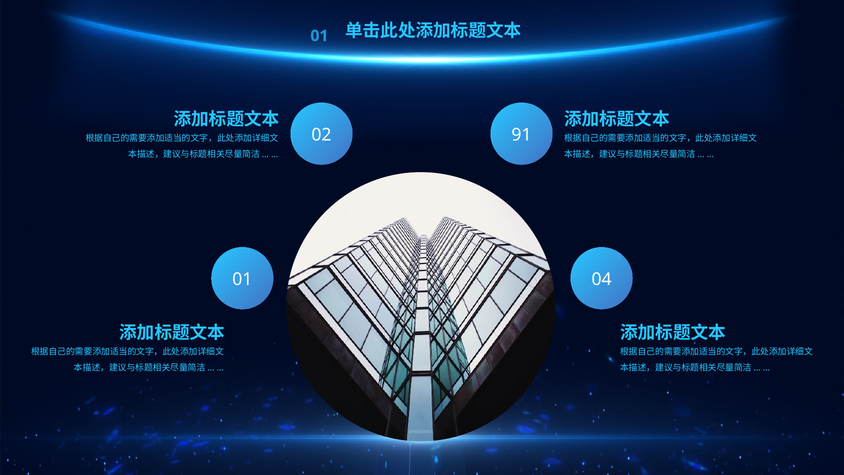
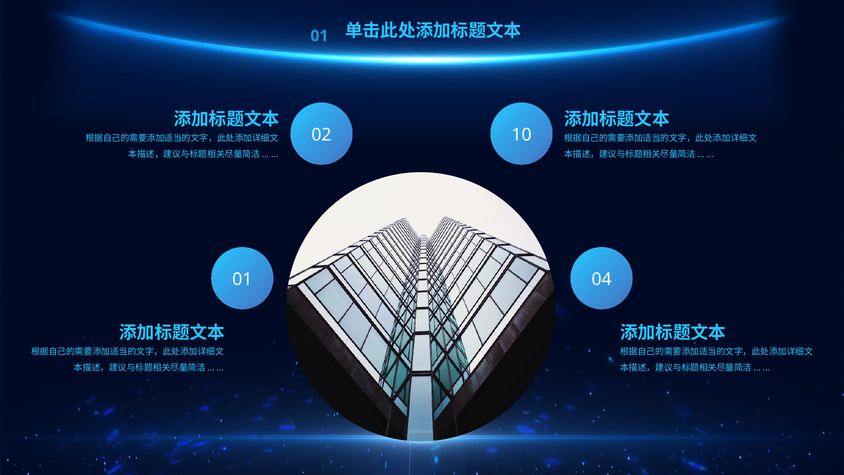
91: 91 -> 10 (522, 135)
